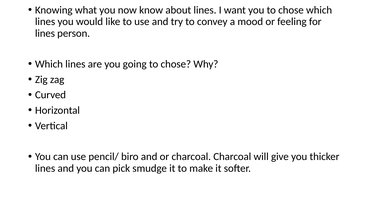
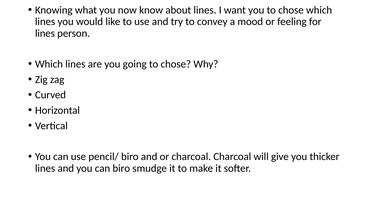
can pick: pick -> biro (121, 169)
